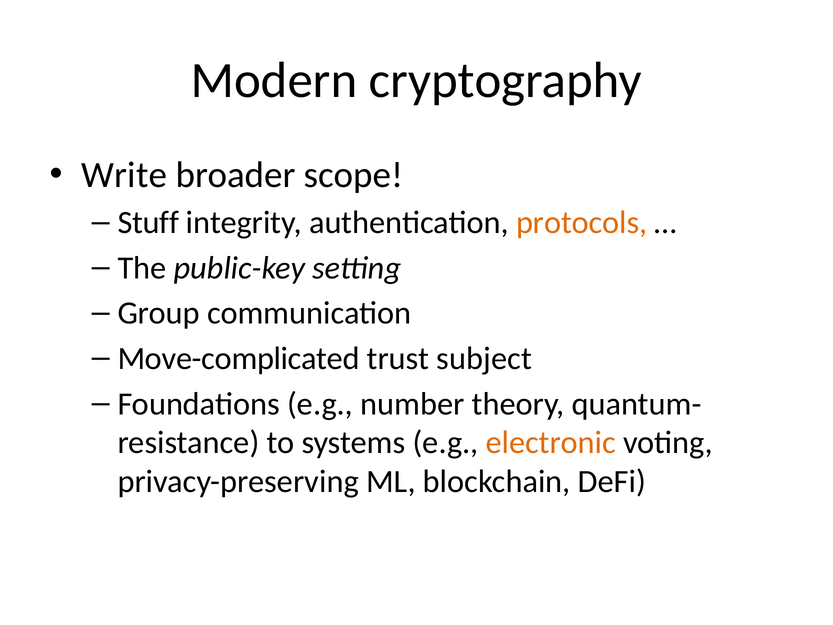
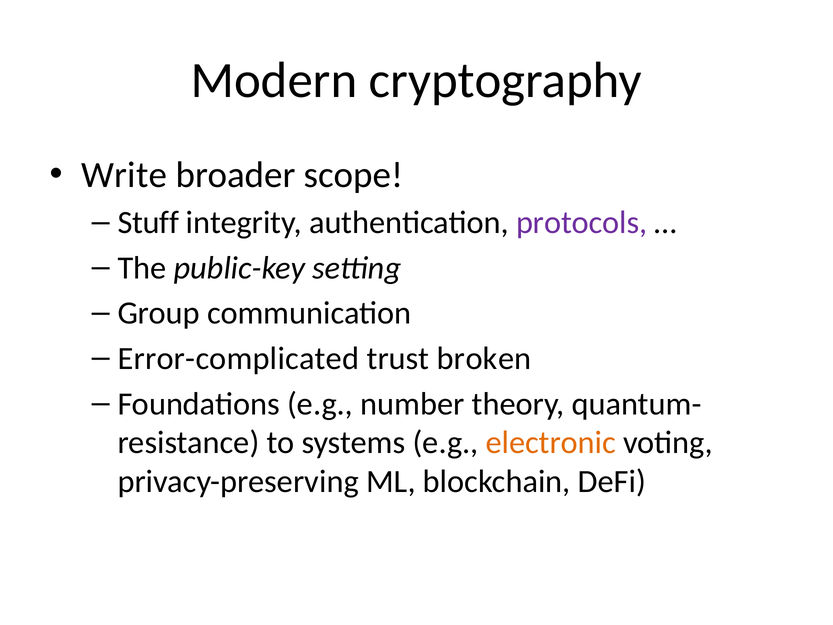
protocols colour: orange -> purple (582, 223)
Move-complicated: Move-complicated -> Error-complicated (238, 358)
subject: subject -> broken (484, 358)
